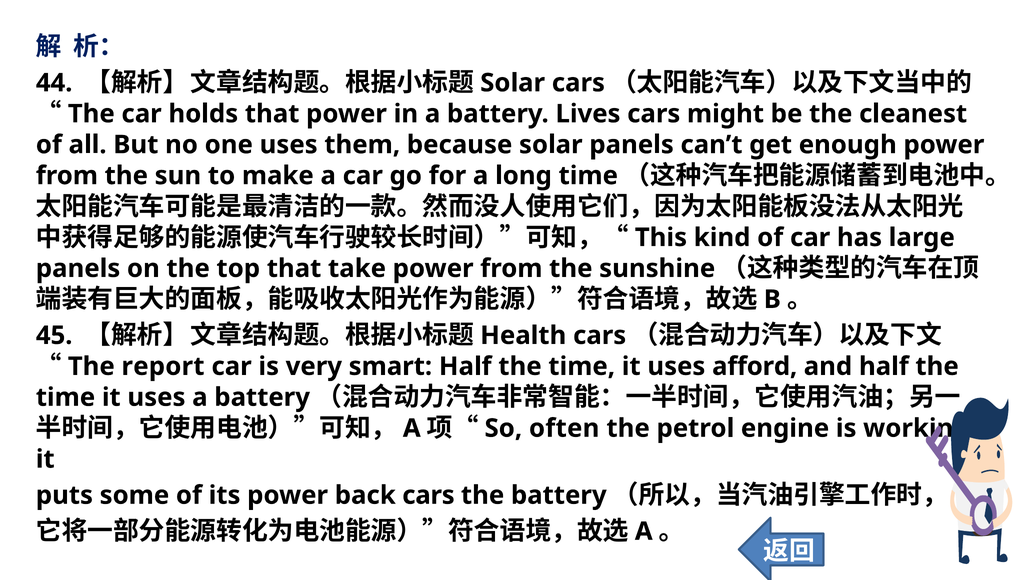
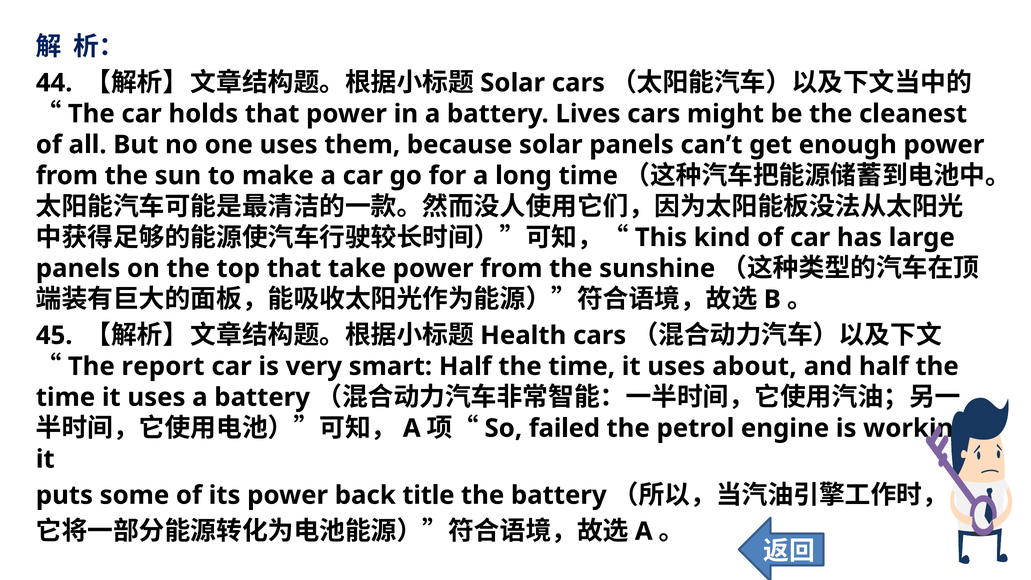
afford: afford -> about (754, 366)
often: often -> failed (564, 428)
back cars: cars -> title (428, 495)
